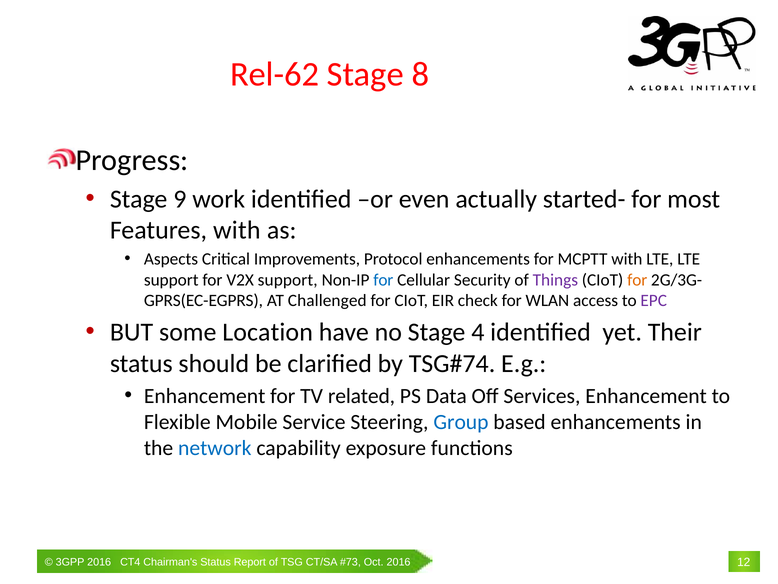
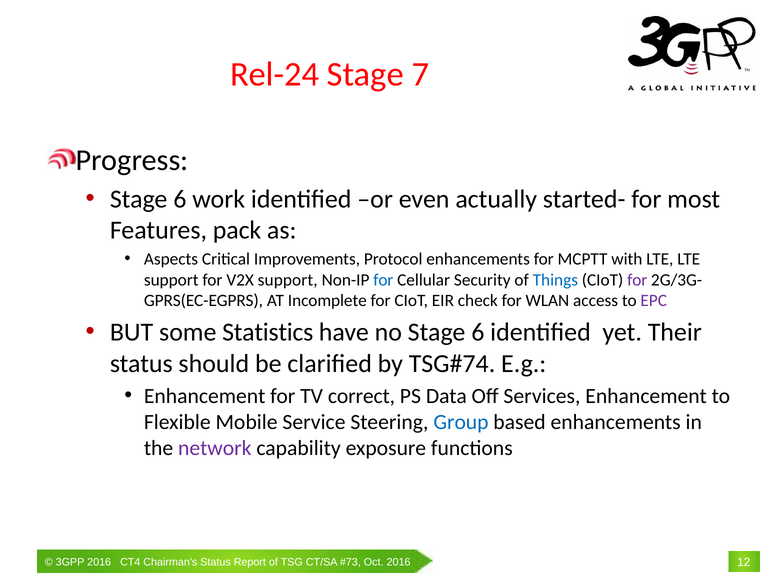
Rel-62: Rel-62 -> Rel-24 (275, 74)
8: 8 -> 7 (420, 74)
9: 9 -> 6 (180, 199)
Features with: with -> pack (237, 230)
Things colour: purple -> blue (555, 280)
for colour: orange -> purple (637, 280)
Challenged: Challenged -> Incomplete (327, 300)
Location: Location -> Statistics (268, 332)
no Stage 4: 4 -> 6 (478, 332)
related: related -> correct (362, 396)
network colour: blue -> purple (215, 448)
